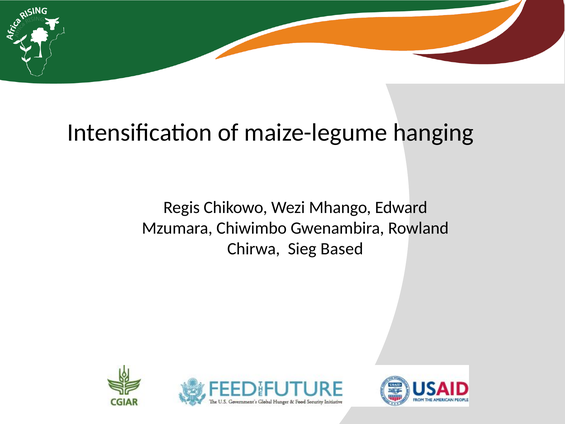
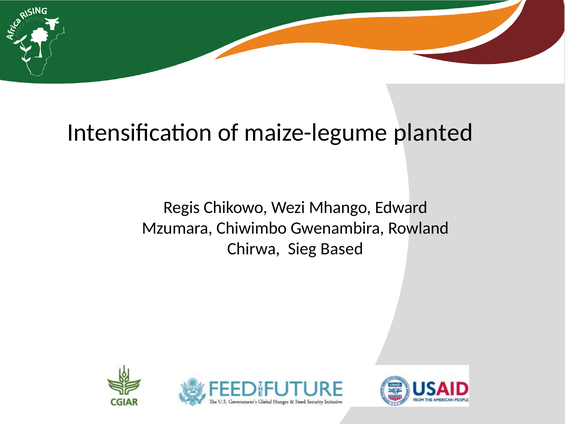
hanging: hanging -> planted (433, 133)
